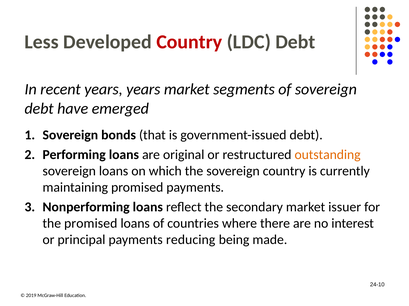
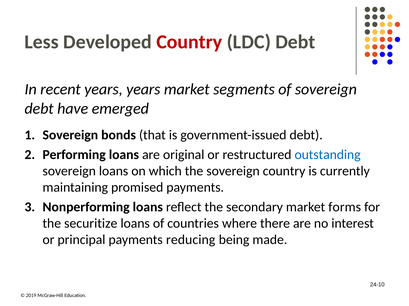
outstanding colour: orange -> blue (328, 155)
issuer: issuer -> forms (345, 208)
the promised: promised -> securitize (91, 224)
